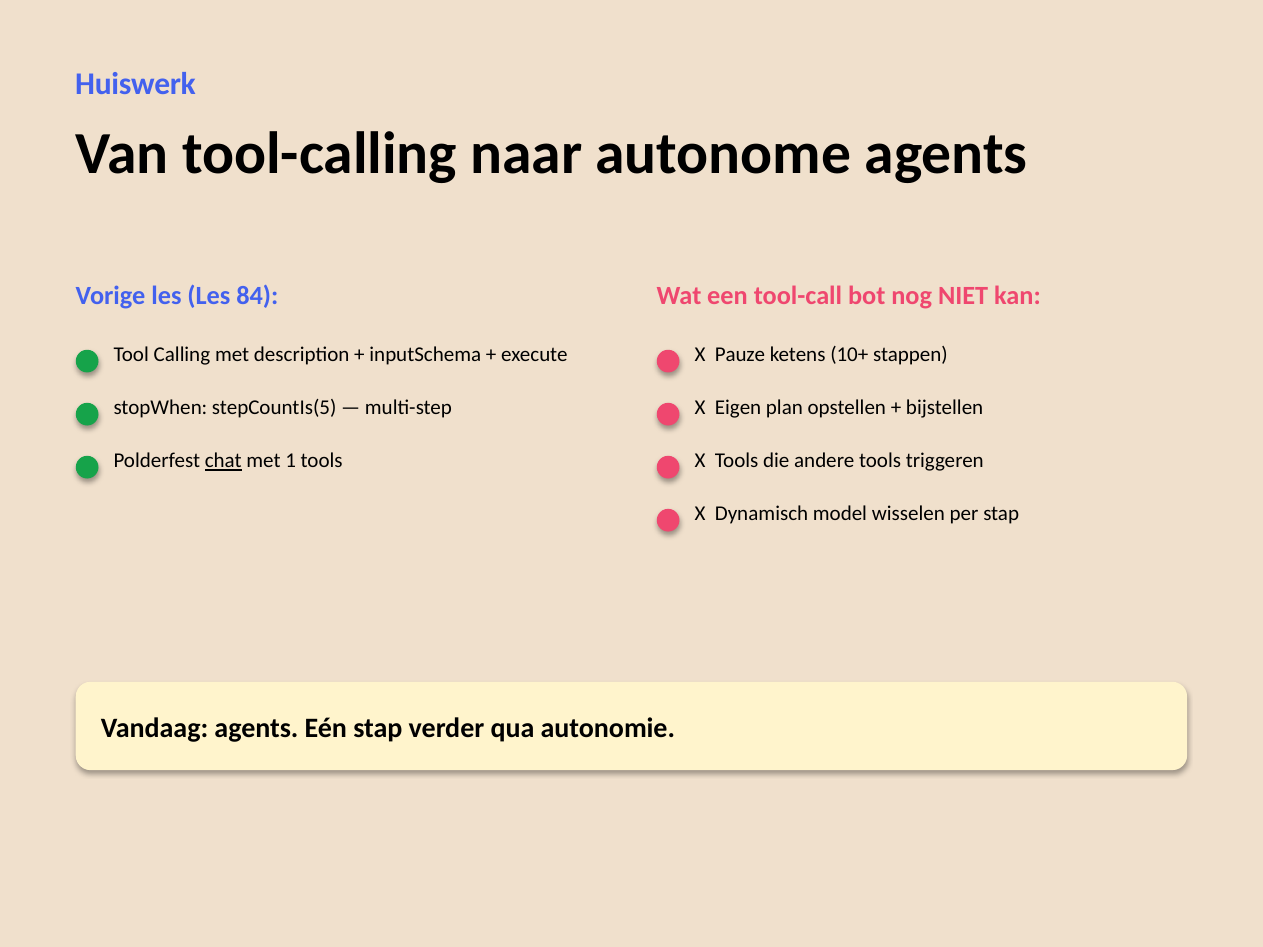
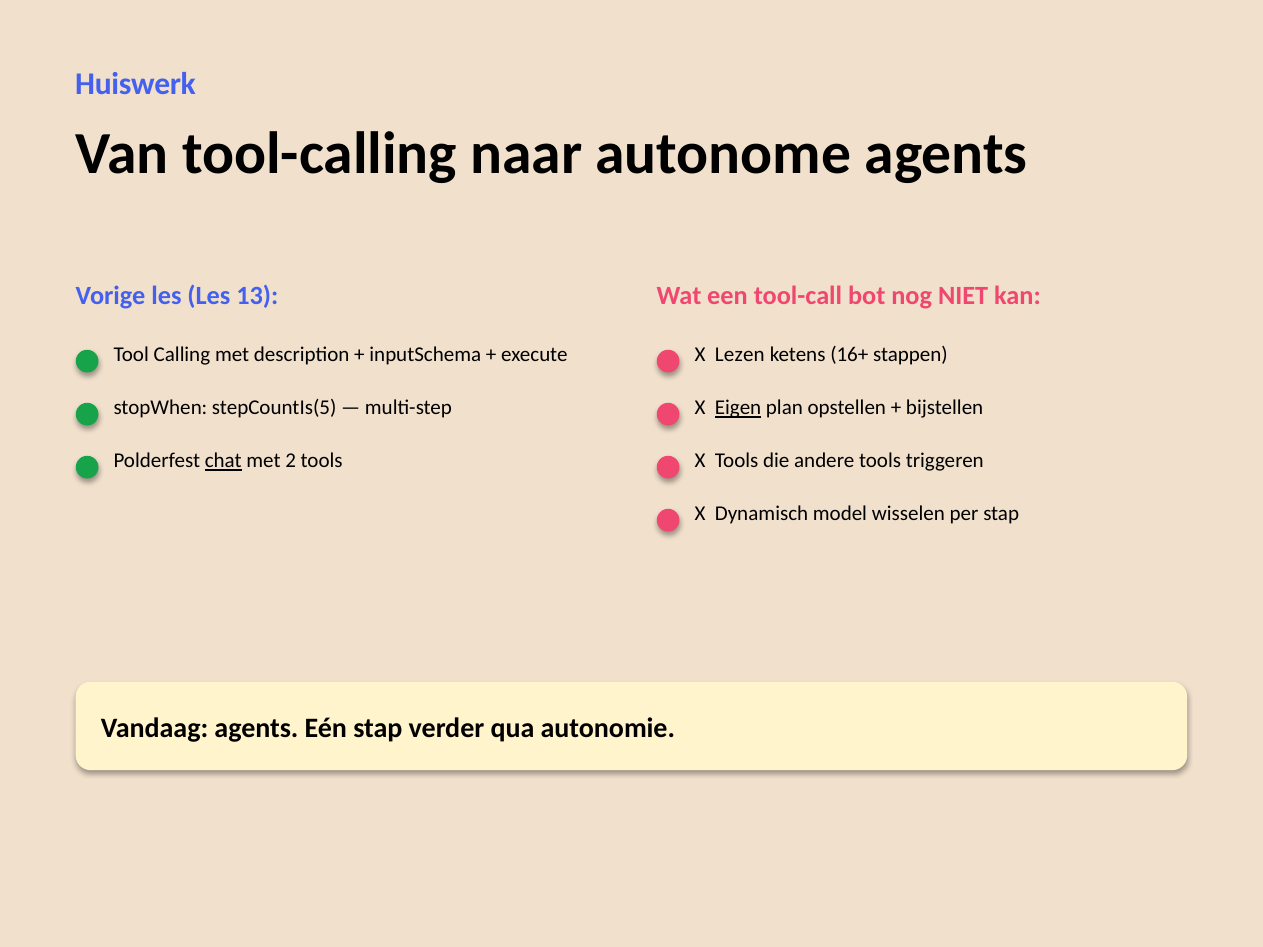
84: 84 -> 13 (257, 295)
Pauze: Pauze -> Lezen (740, 355)
10+: 10+ -> 16+ (849, 355)
Eigen underline: none -> present (738, 408)
1: 1 -> 2 (291, 461)
